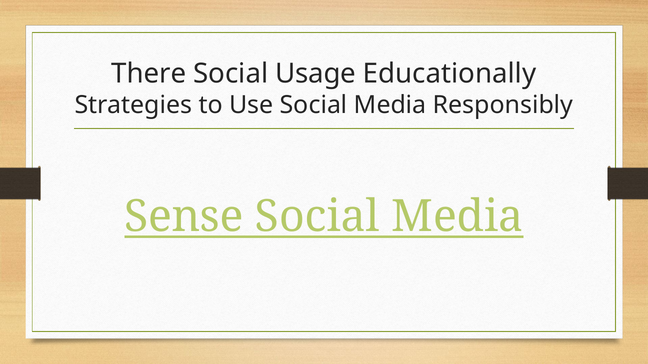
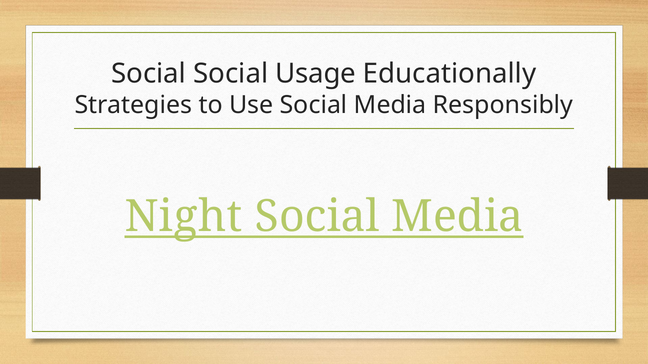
There: There -> Social (149, 74)
Sense: Sense -> Night (184, 217)
